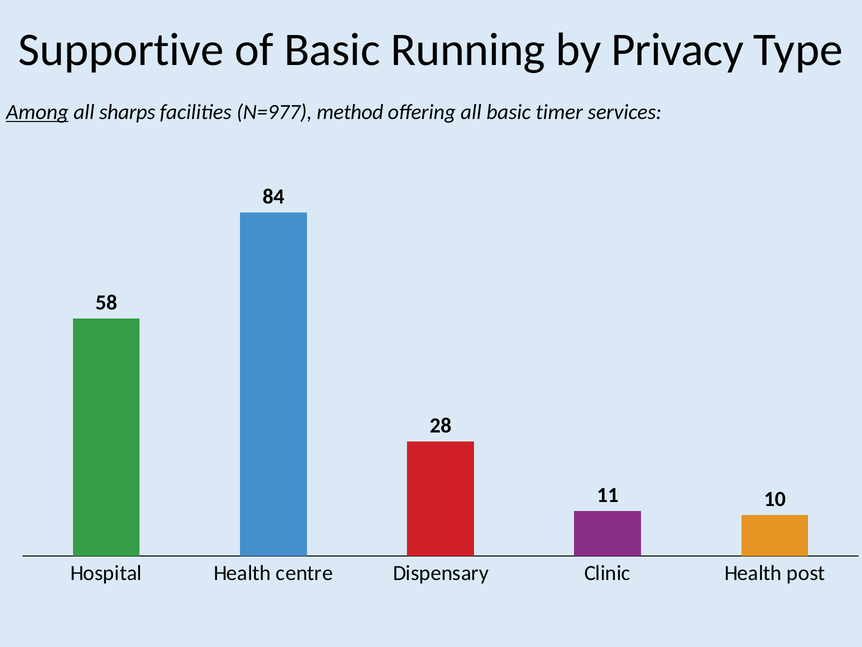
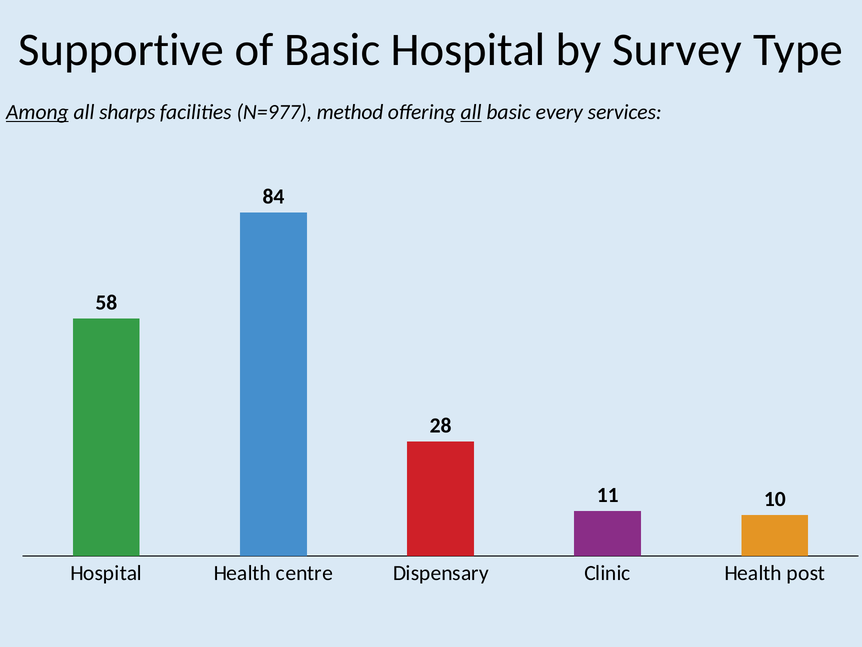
Basic Running: Running -> Hospital (468, 50)
Privacy: Privacy -> Survey (677, 50)
all underline: none -> present (471, 112)
timer: timer -> every (559, 112)
